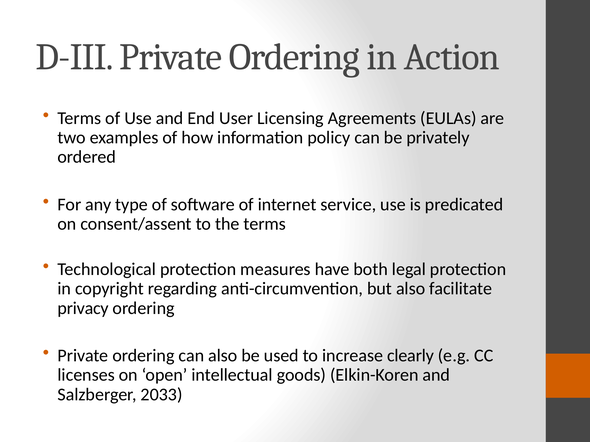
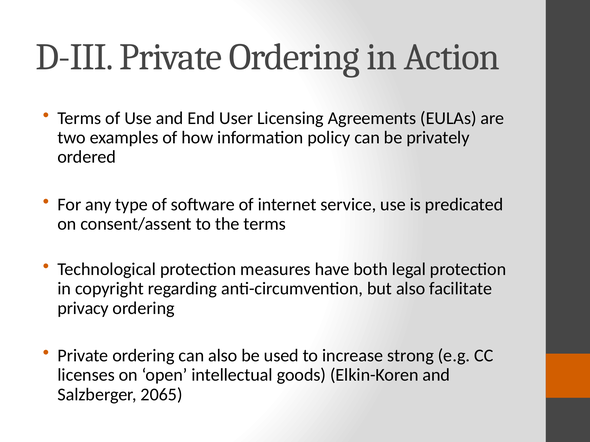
clearly: clearly -> strong (410, 356)
2033: 2033 -> 2065 (162, 395)
